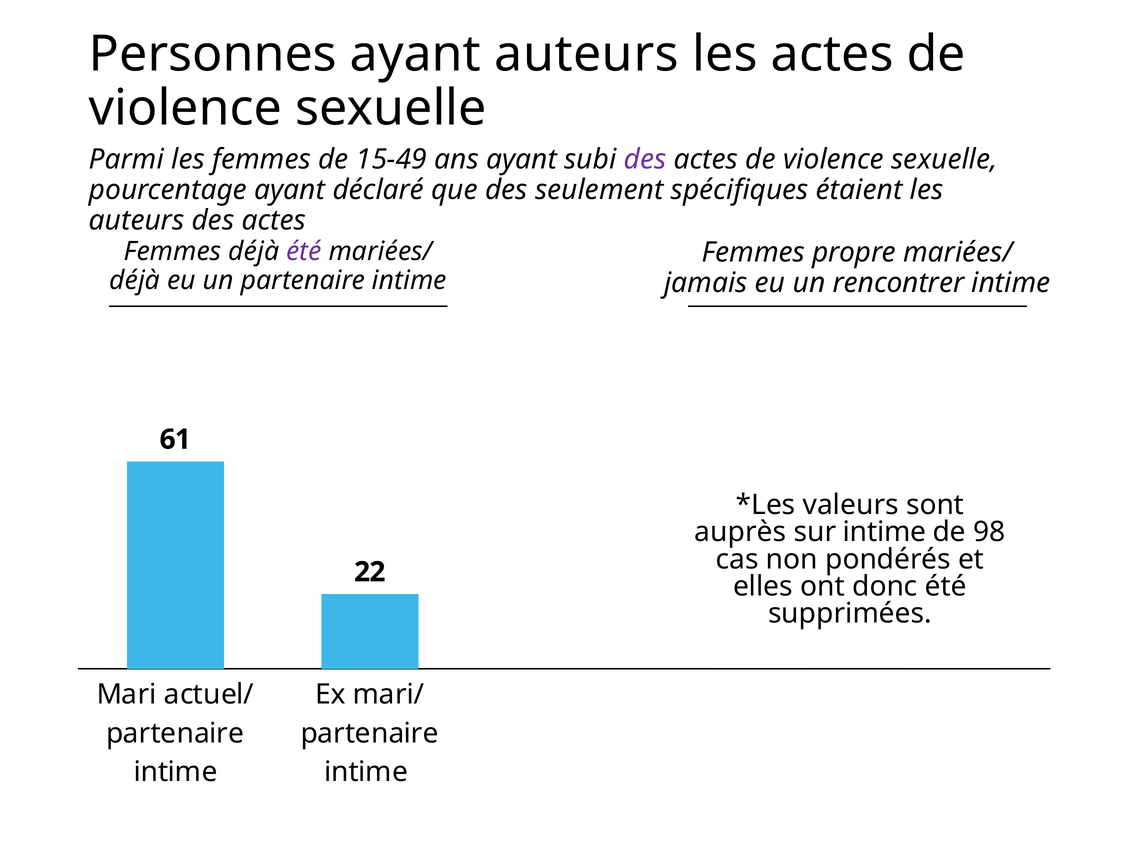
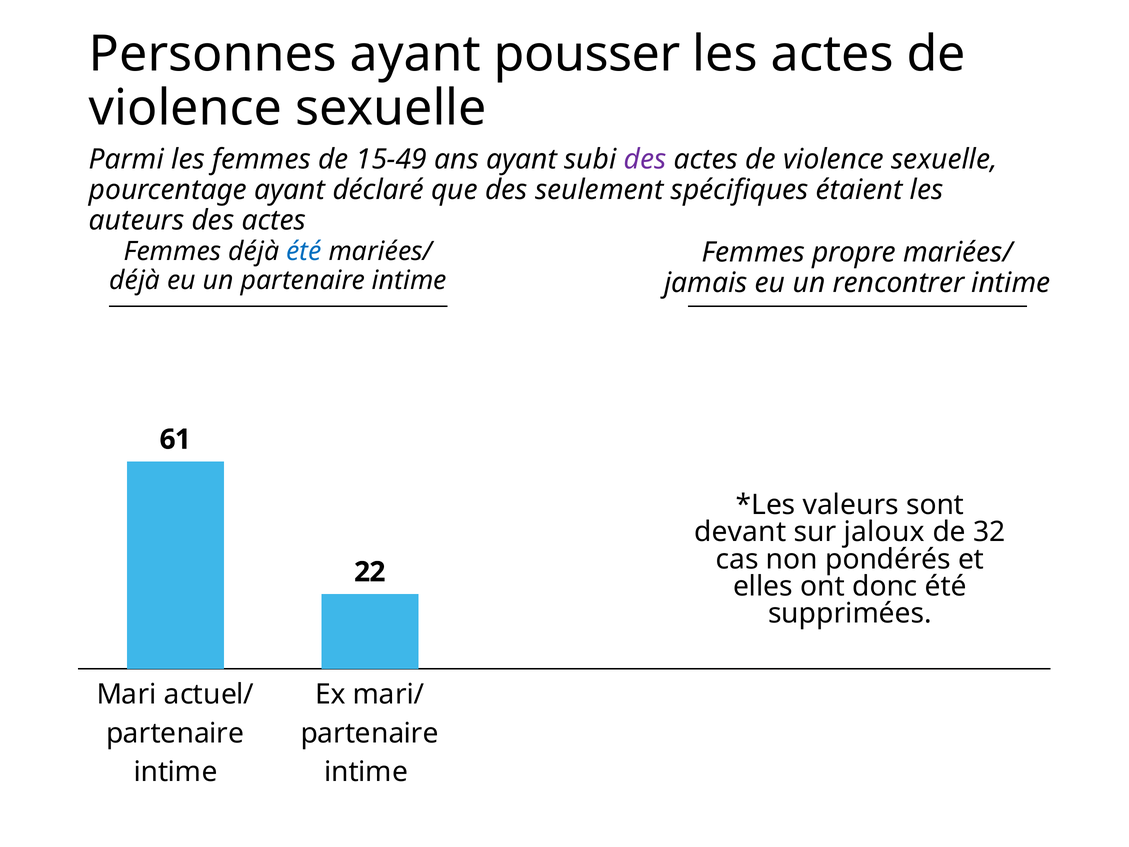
ayant auteurs: auteurs -> pousser (587, 54)
été colour: purple -> blue (304, 251)
auprès: auprès -> devant (740, 532)
sur intime: intime -> jaloux (884, 532)
98: 98 -> 32 (989, 532)
